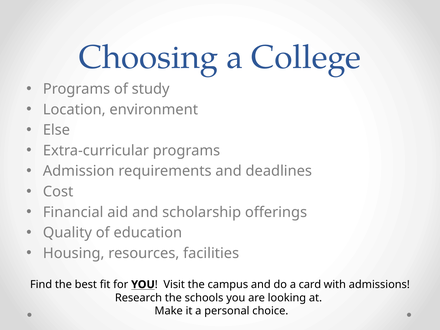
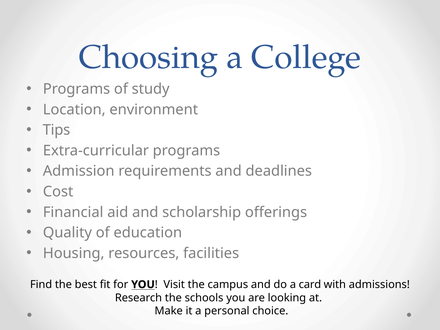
Else: Else -> Tips (56, 130)
